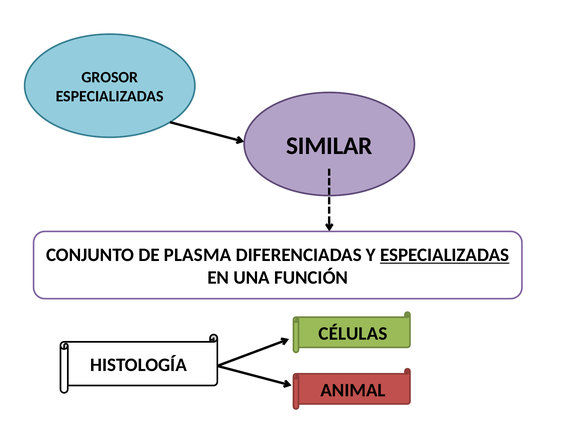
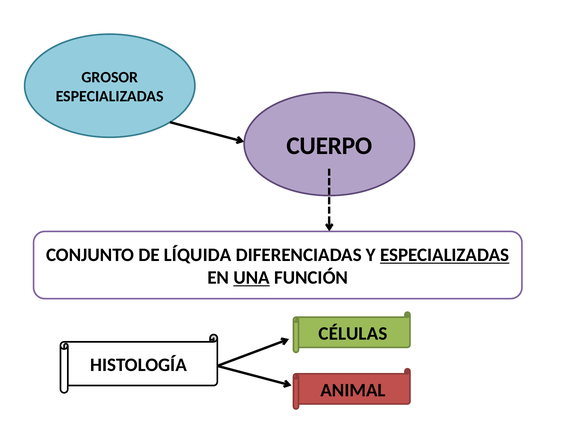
SIMILAR: SIMILAR -> CUERPO (329, 146)
PLASMA: PLASMA -> LÍQUIDA (198, 255)
UNA underline: none -> present (252, 278)
